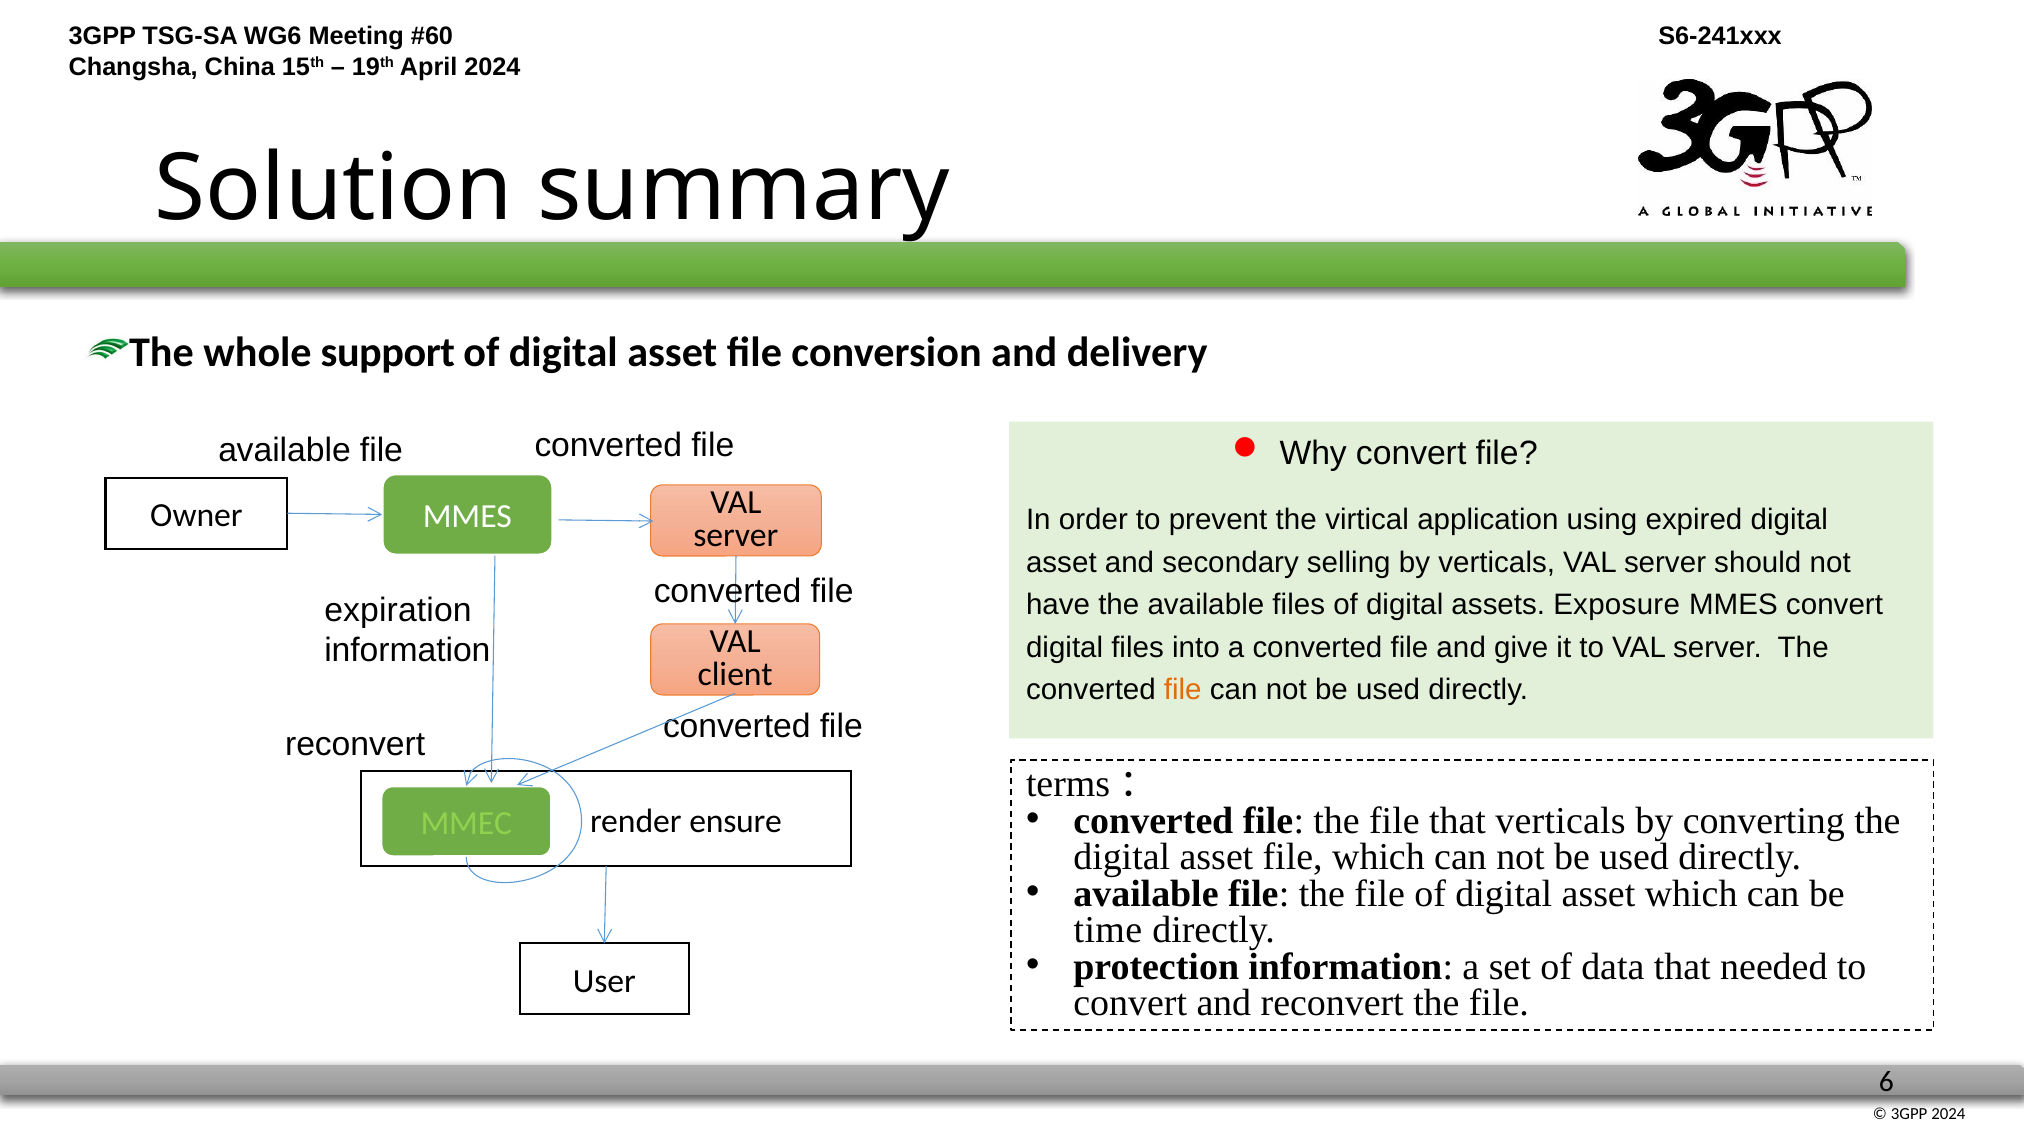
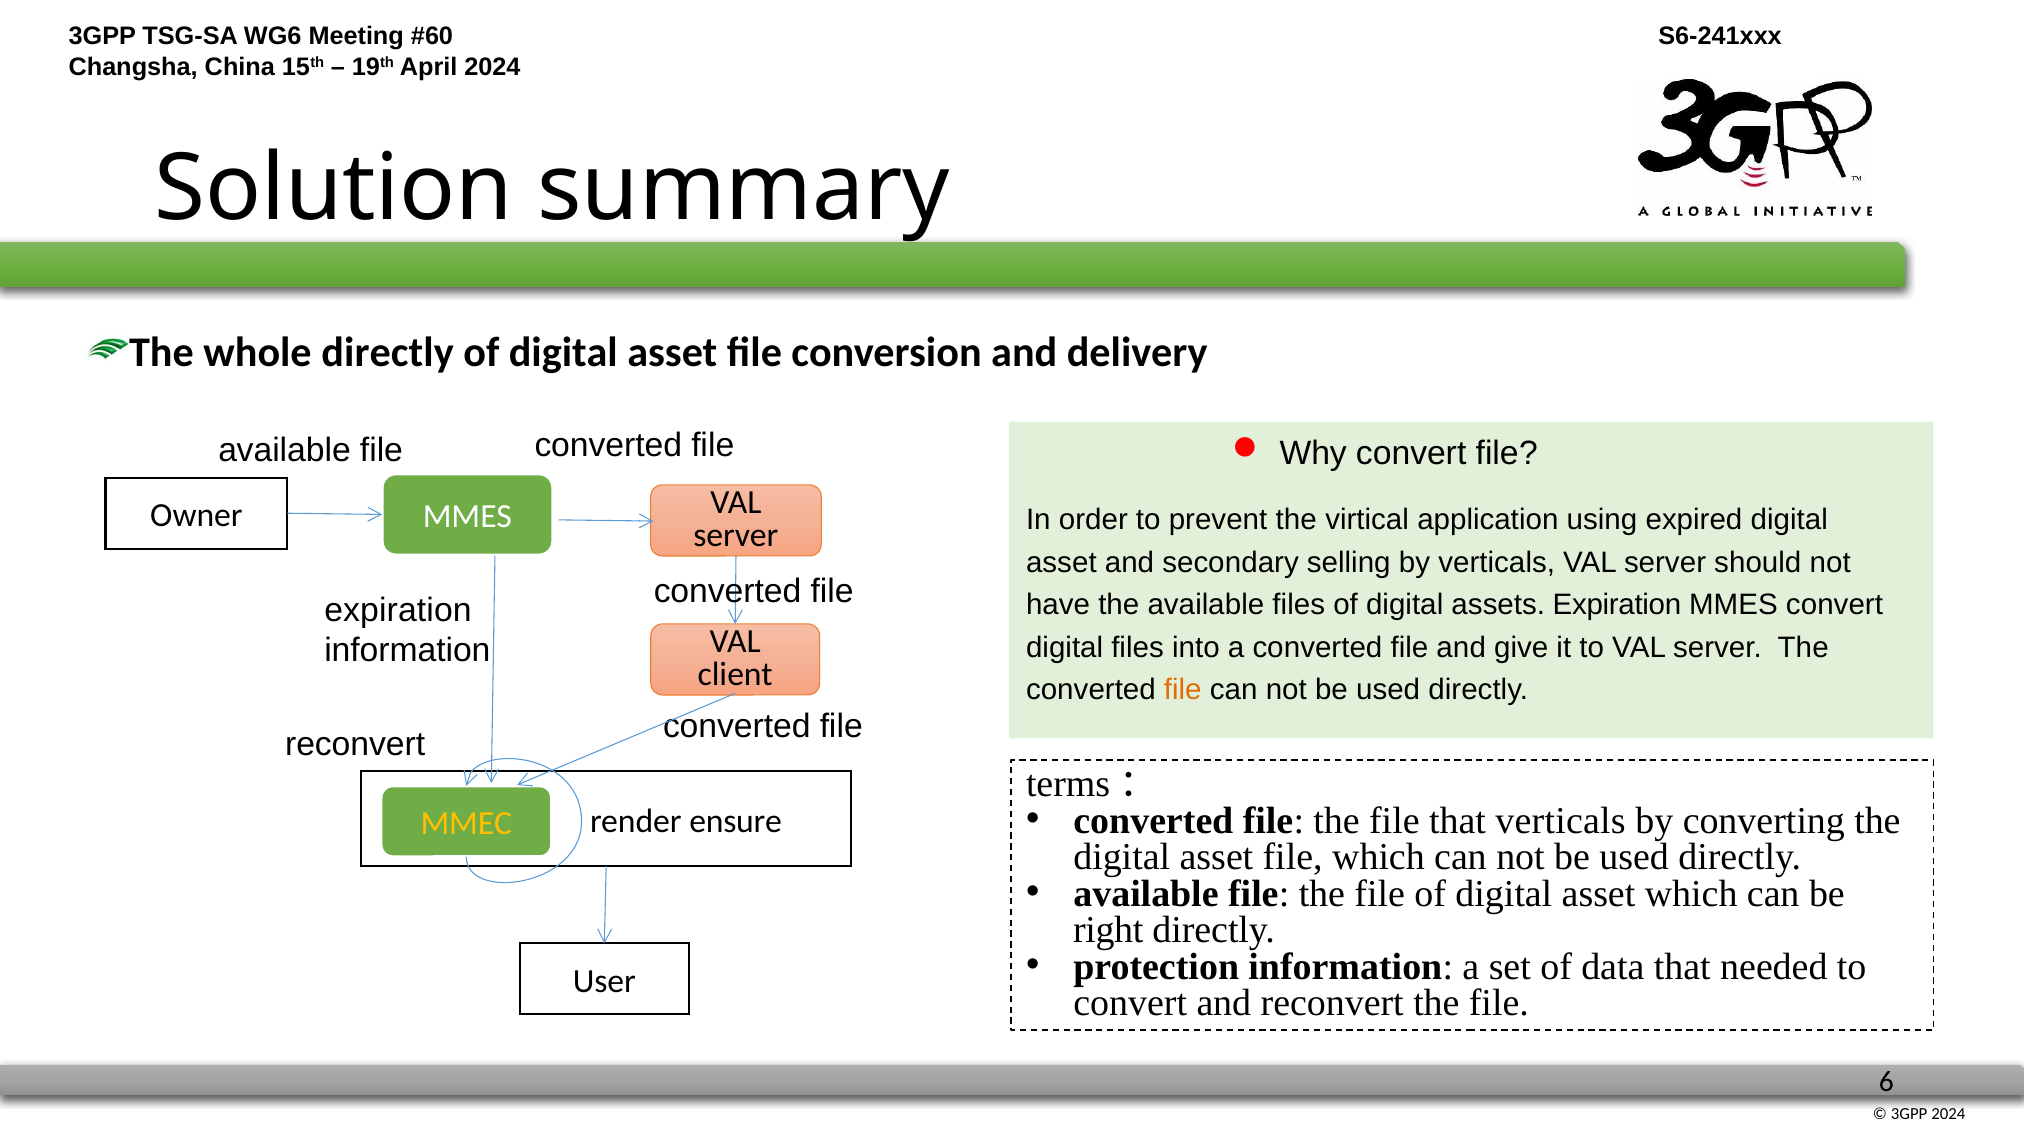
whole support: support -> directly (388, 352)
assets Exposure: Exposure -> Expiration (1617, 605)
MMEC colour: light green -> yellow (466, 823)
time: time -> right (1108, 930)
